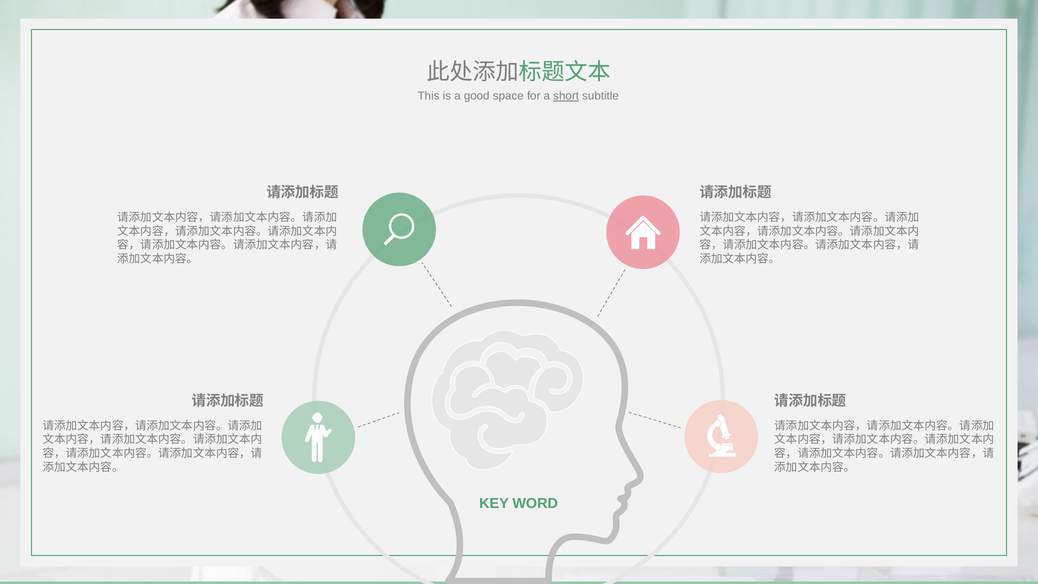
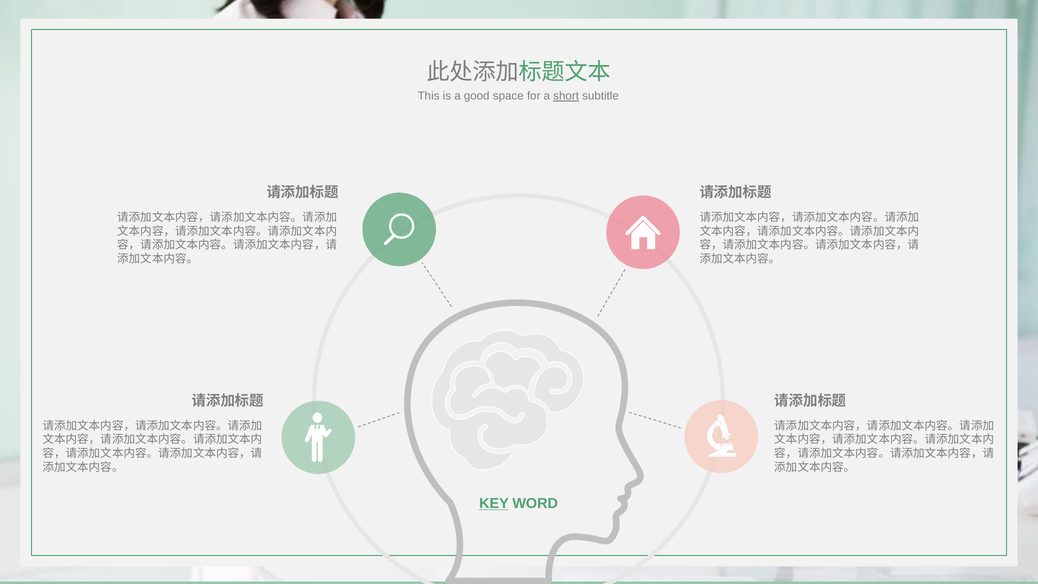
KEY underline: none -> present (494, 503)
